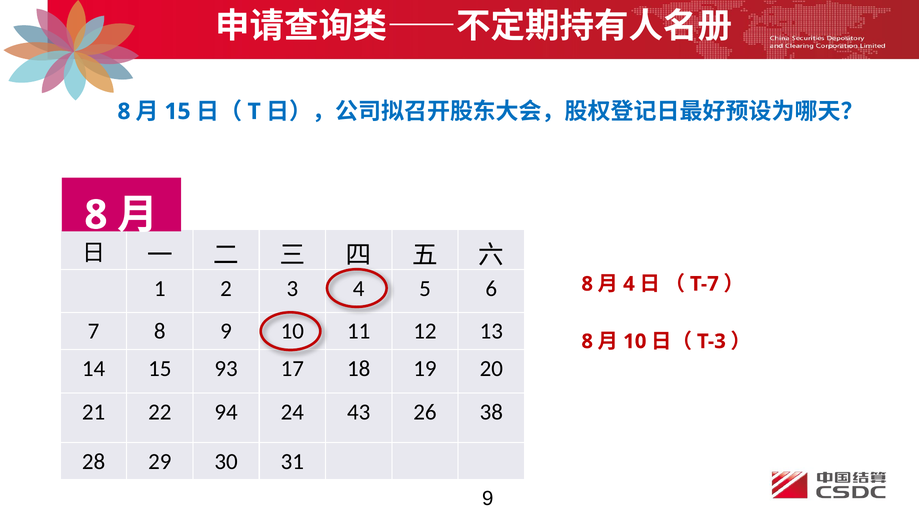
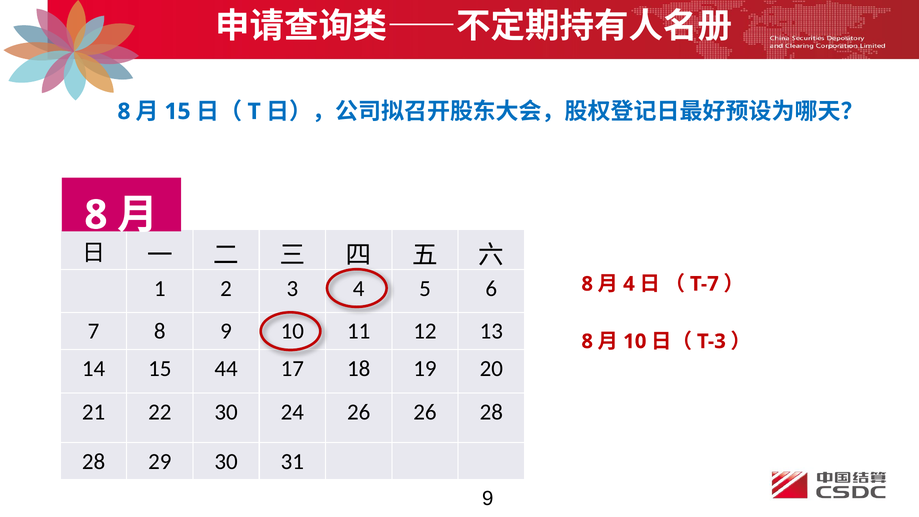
93: 93 -> 44 (226, 368)
22 94: 94 -> 30 (226, 412)
24 43: 43 -> 26 (359, 412)
26 38: 38 -> 28 (491, 412)
